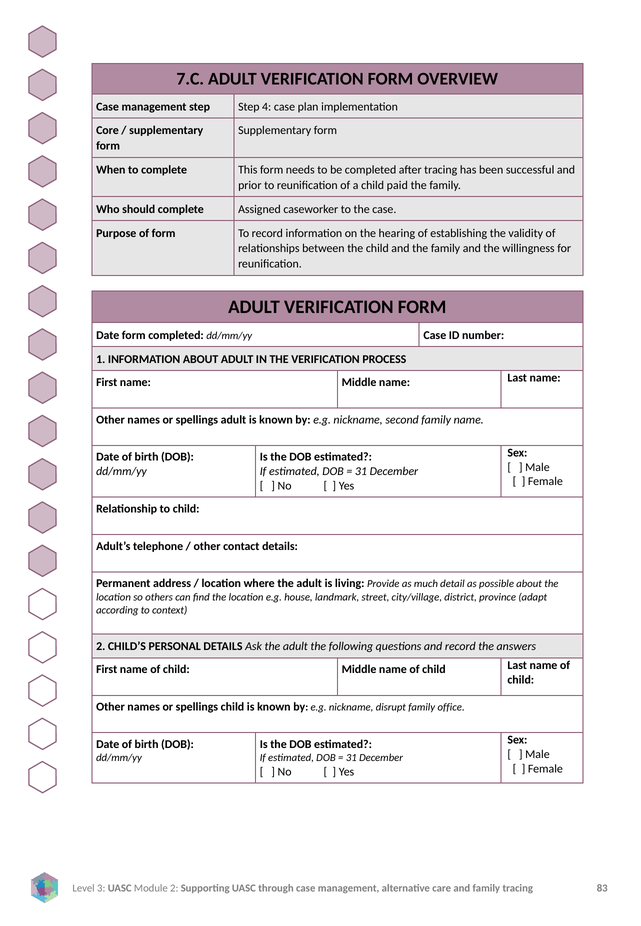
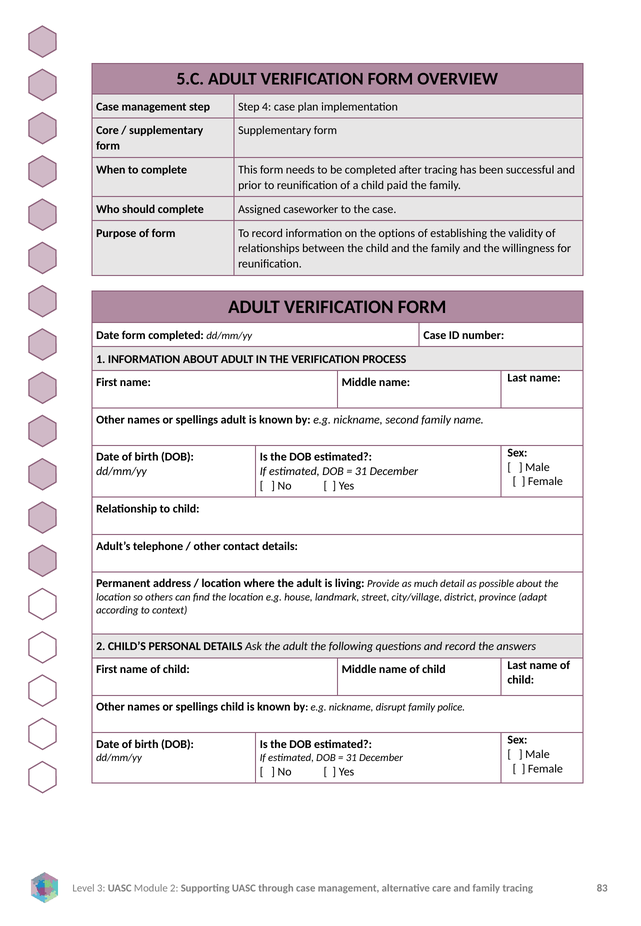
7.C: 7.C -> 5.C (190, 79)
hearing: hearing -> options (397, 233)
office: office -> police (451, 707)
